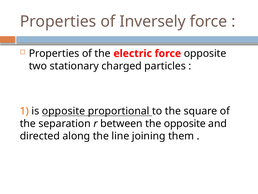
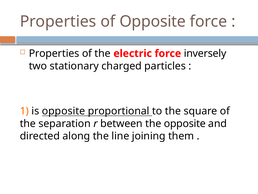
of Inversely: Inversely -> Opposite (153, 22)
force opposite: opposite -> inversely (205, 53)
